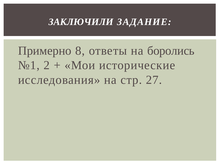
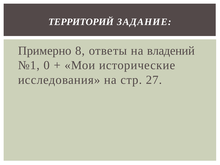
ЗАКЛЮЧИЛИ: ЗАКЛЮЧИЛИ -> ТЕРРИТОРИЙ (81, 22)
боролись: боролись -> владений (171, 51)
2: 2 -> 0 (47, 65)
